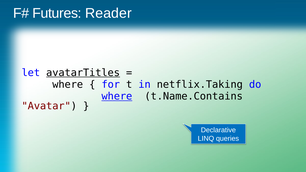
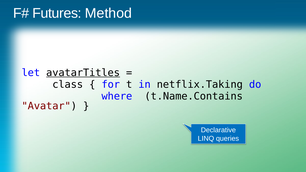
Reader: Reader -> Method (108, 13)
where: where -> class (68, 85)
where underline: present -> none (117, 96)
